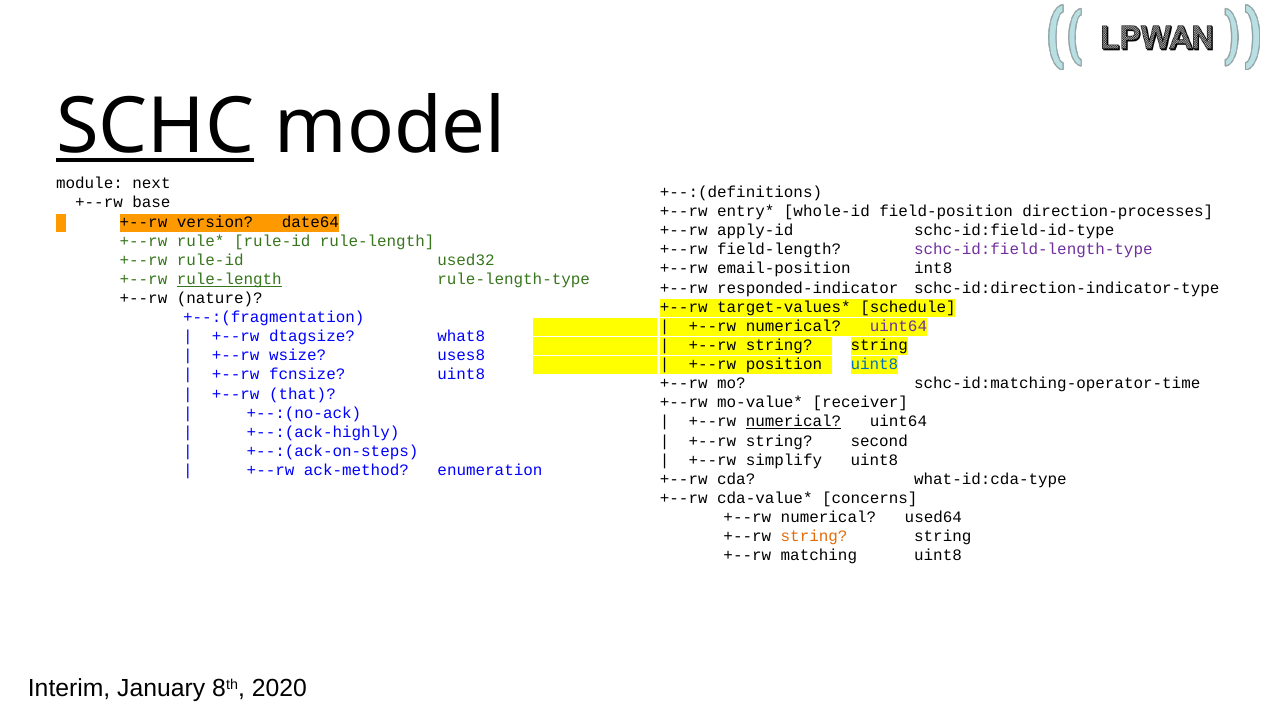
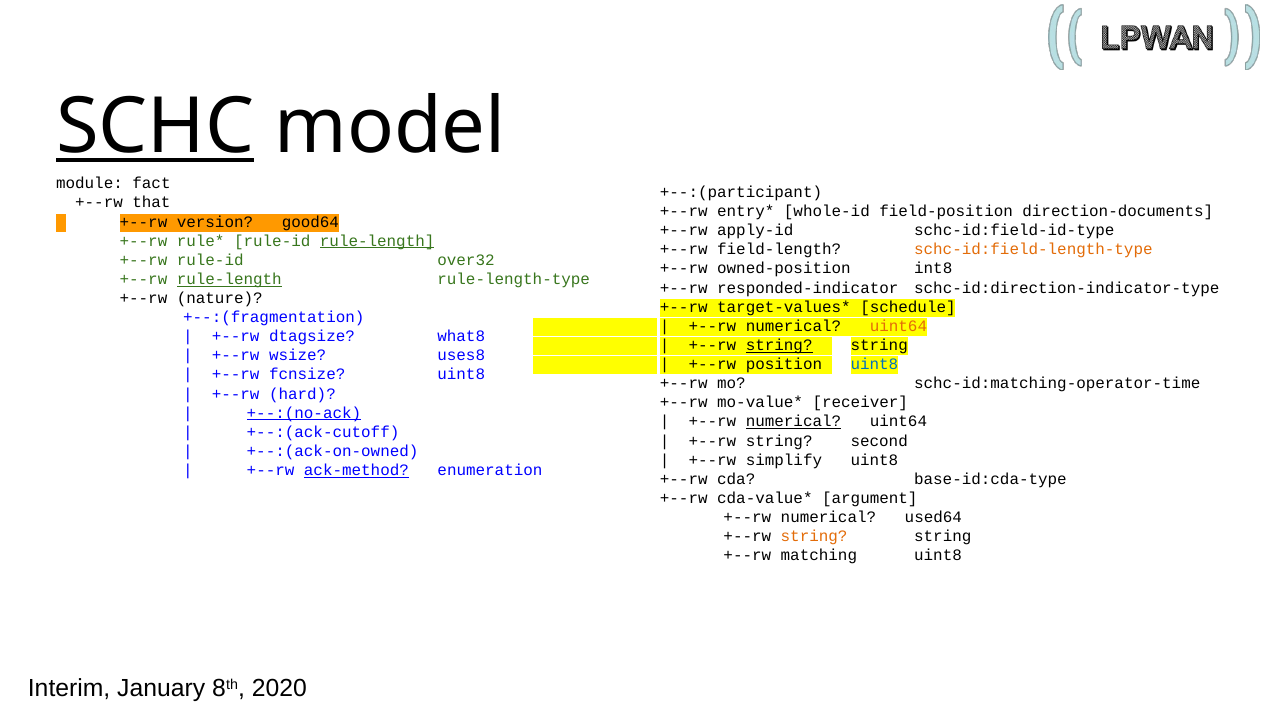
next: next -> fact (151, 184)
+--:(definitions: +--:(definitions -> +--:(participant (741, 192)
base: base -> that (151, 203)
direction-processes: direction-processes -> direction-documents (1118, 211)
date64: date64 -> good64 (310, 222)
rule-length underline: none -> present (377, 241)
schc-id:field-length-type colour: purple -> orange (1033, 250)
used32: used32 -> over32 (466, 260)
email-position: email-position -> owned-position (784, 269)
uint64 colour: purple -> orange (898, 326)
string underline: none -> present (779, 345)
that: that -> hard (302, 394)
+--:(no-ack underline: none -> present (304, 413)
+--:(ack-highly: +--:(ack-highly -> +--:(ack-cutoff (323, 432)
+--:(ack-on-steps: +--:(ack-on-steps -> +--:(ack-on-owned (333, 451)
ack-method underline: none -> present (356, 470)
what-id:cda-type: what-id:cda-type -> base-id:cda-type (990, 479)
concerns: concerns -> argument (870, 498)
